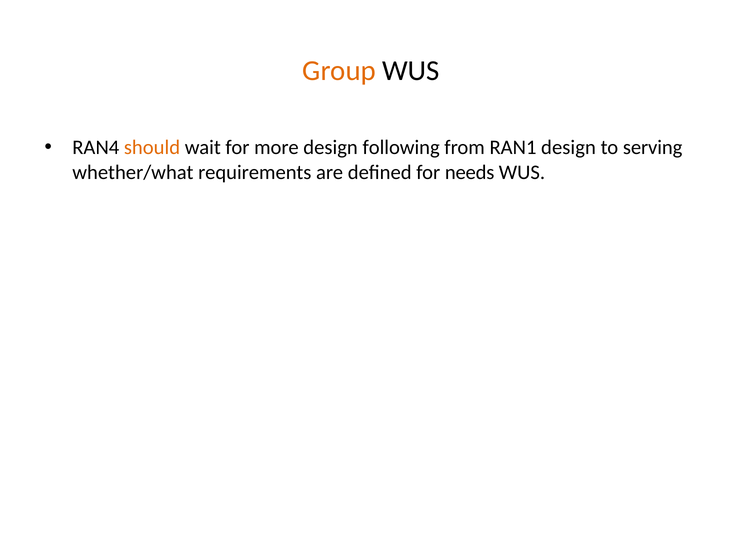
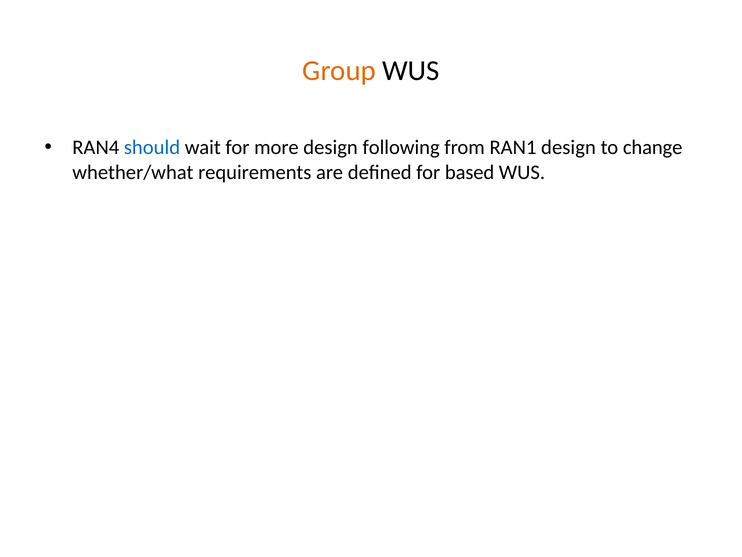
should colour: orange -> blue (152, 147)
serving: serving -> change (653, 147)
needs: needs -> based (470, 172)
